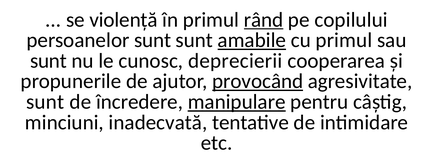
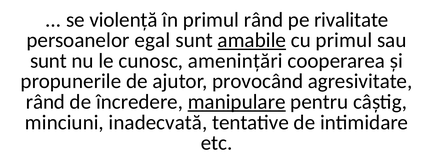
rând underline: present -> none (264, 20)
copilului: copilului -> rivalitate (351, 20)
persoanelor sunt: sunt -> egal (152, 40)
deprecierii: deprecierii -> amenințări (235, 61)
provocând underline: present -> none (258, 81)
sunt: sunt -> rând (45, 102)
